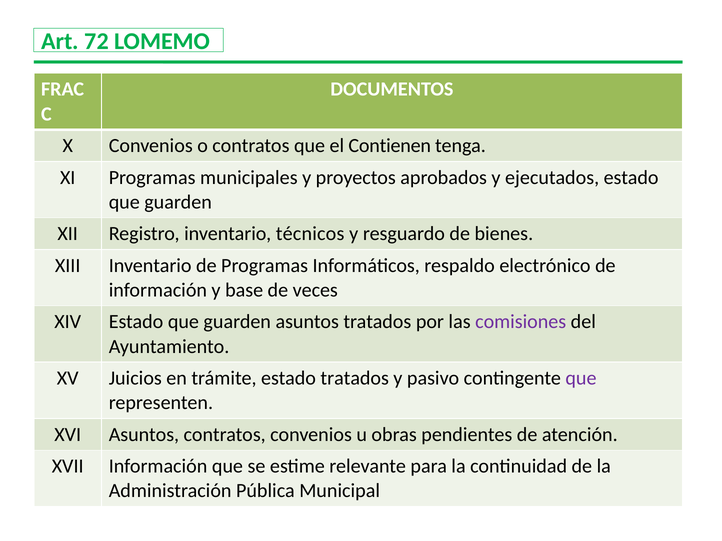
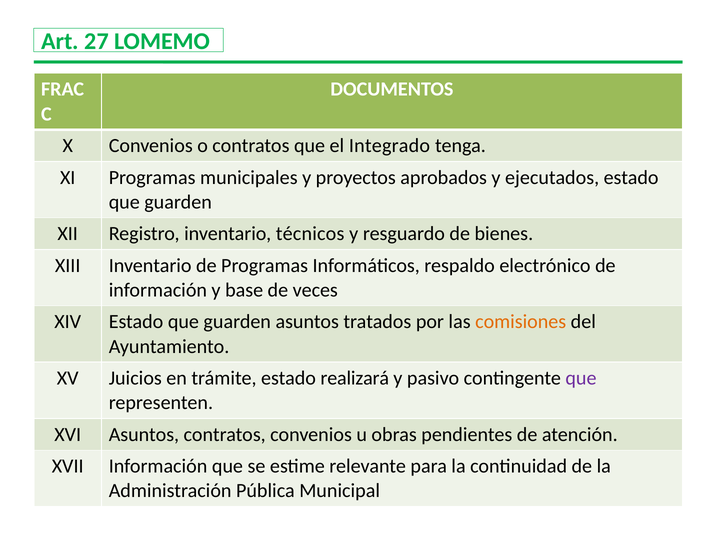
72: 72 -> 27 (97, 42)
Contienen: Contienen -> Integrado (389, 146)
comisiones colour: purple -> orange (521, 322)
estado tratados: tratados -> realizará (355, 379)
